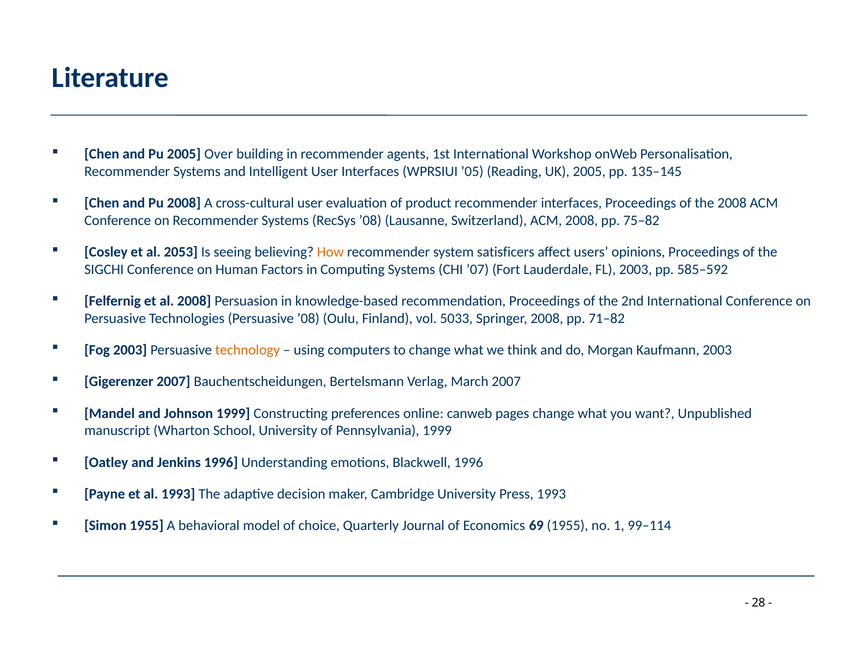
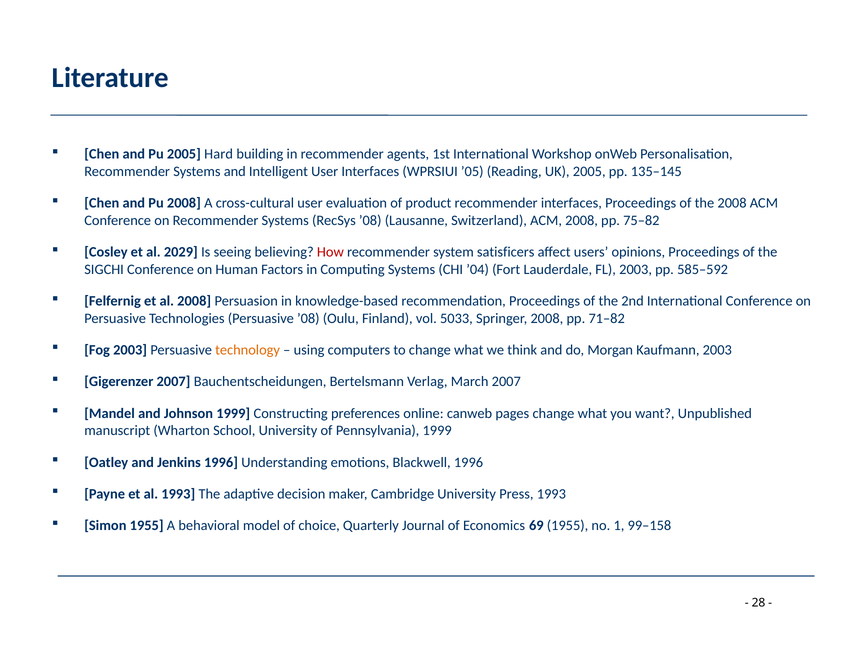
Over: Over -> Hard (219, 154)
2053: 2053 -> 2029 (181, 252)
How colour: orange -> red (330, 252)
’07: ’07 -> ’04 (478, 270)
99–114: 99–114 -> 99–158 (649, 526)
